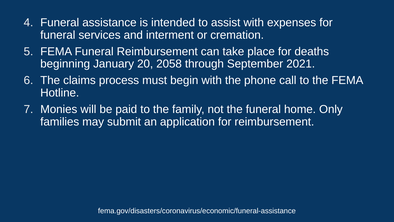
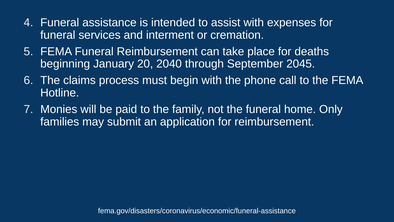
2058: 2058 -> 2040 (169, 64)
2021: 2021 -> 2045 (301, 64)
